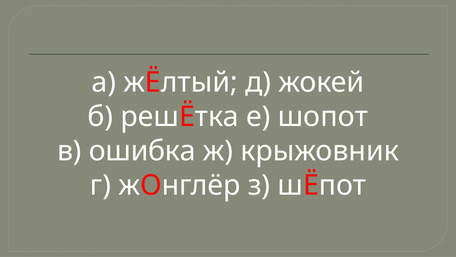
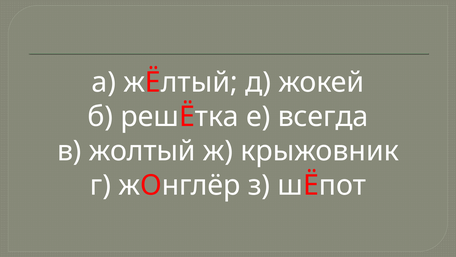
шопот: шопот -> всегда (323, 117)
ошибка: ошибка -> жолтый (142, 151)
